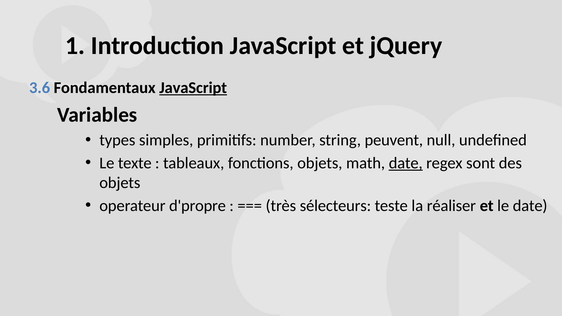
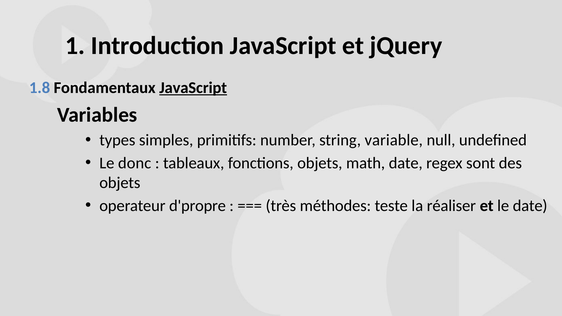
3.6: 3.6 -> 1.8 (40, 88)
peuvent: peuvent -> variable (394, 140)
texte: texte -> donc (135, 163)
date underline: present -> none (406, 163)
sélecteurs: sélecteurs -> méthodes (335, 206)
